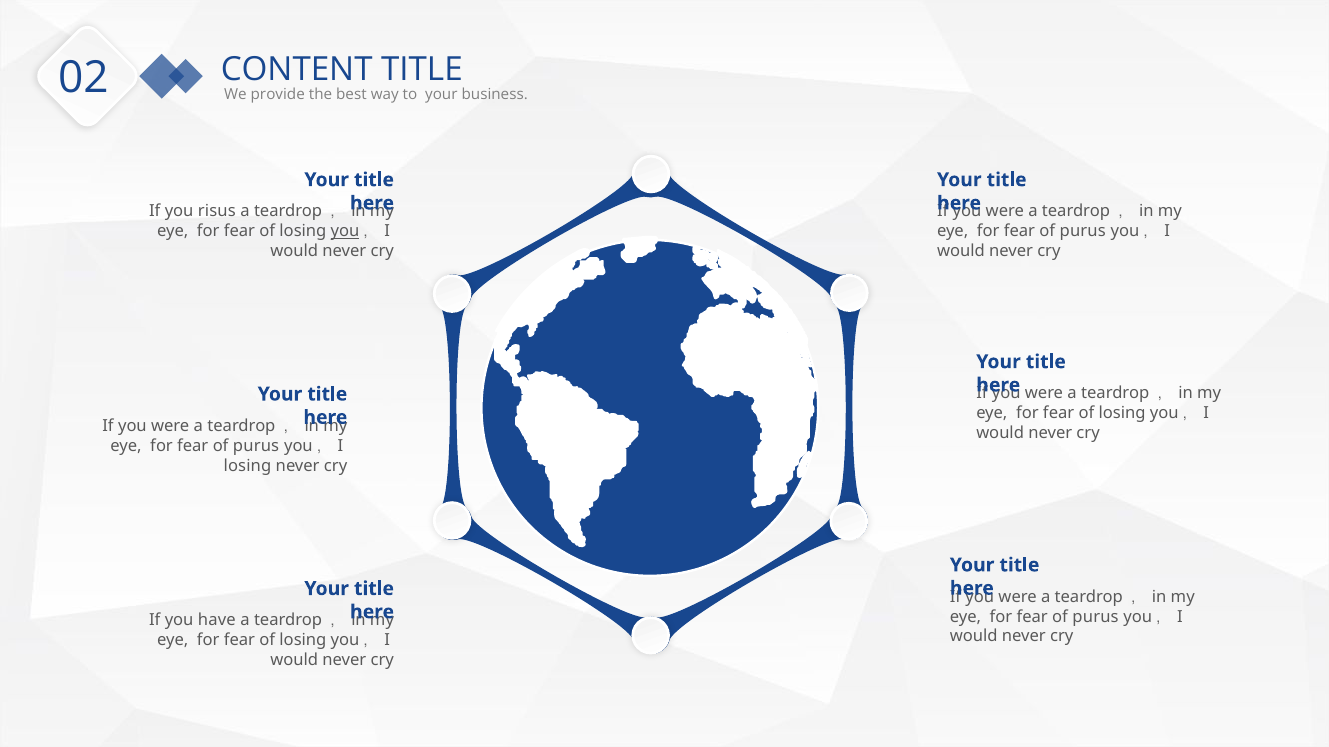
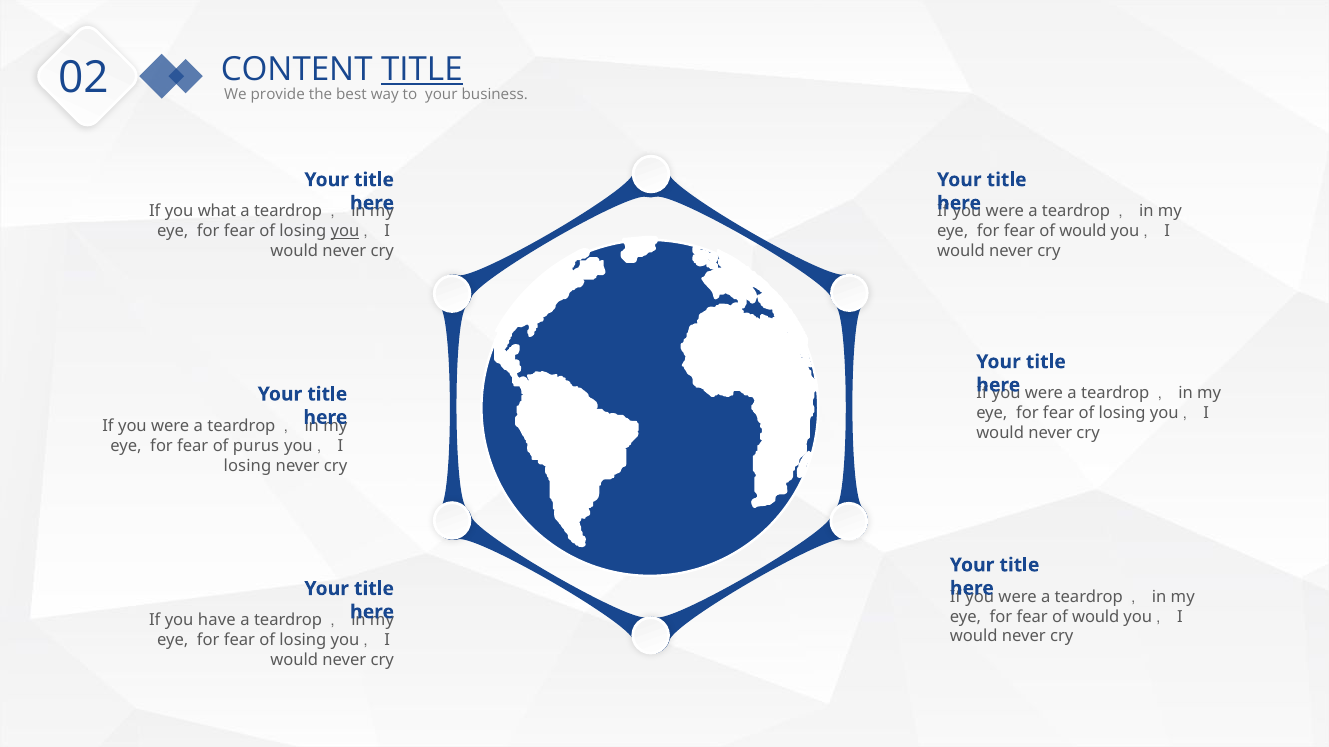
TITLE underline: none -> present (422, 70)
risus: risus -> what (217, 212)
purus: purus -> would (1083, 232)
purus: purus -> would (1096, 617)
